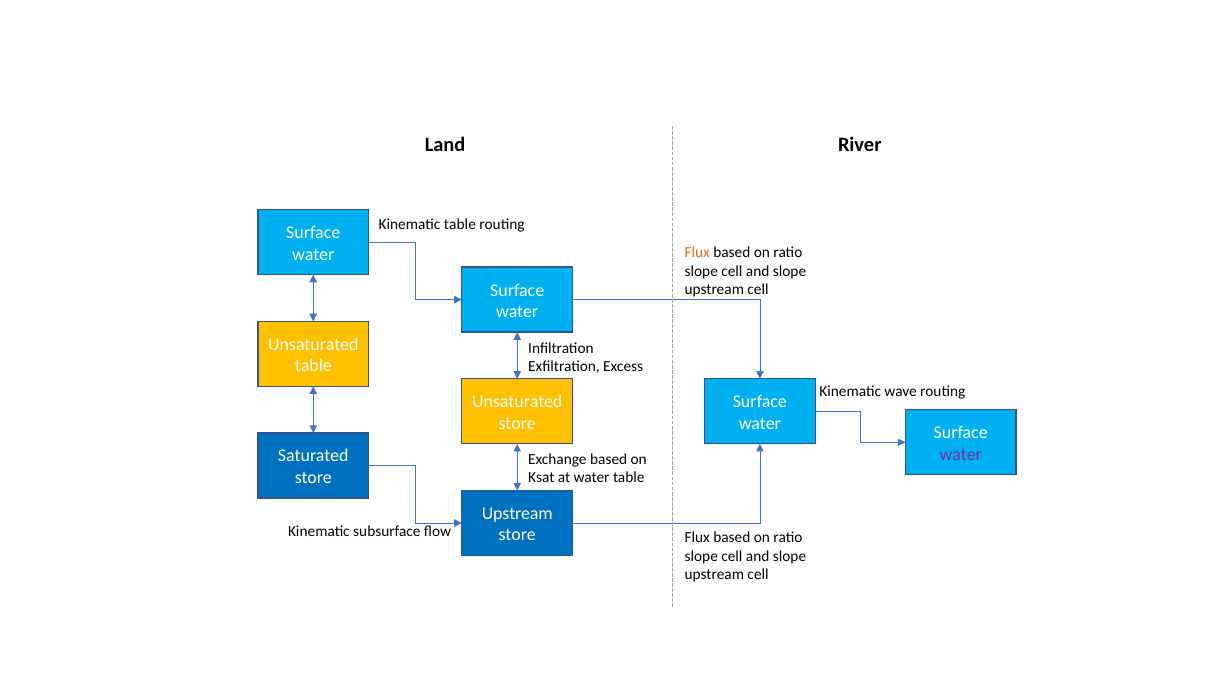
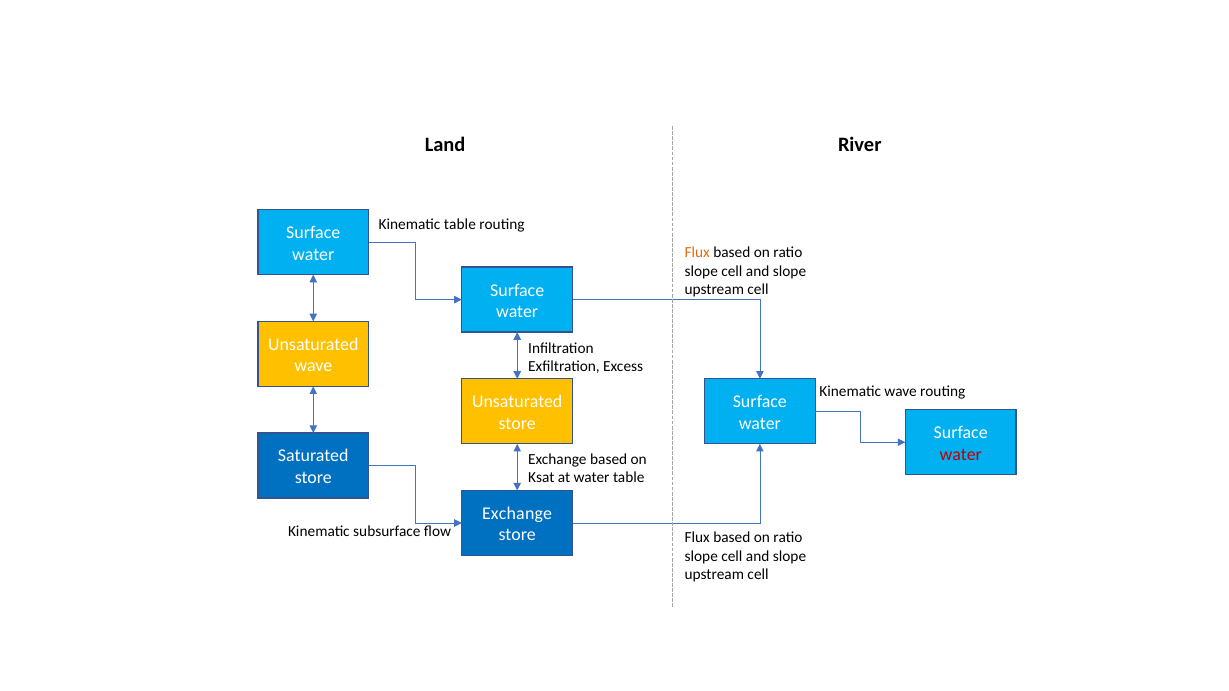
table: table -> wave (313, 366)
water colour: purple -> red (961, 454)
Upstream: Upstream -> Exchange (517, 514)
